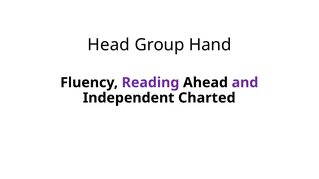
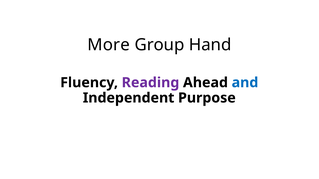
Head: Head -> More (109, 45)
and colour: purple -> blue (245, 83)
Charted: Charted -> Purpose (207, 98)
